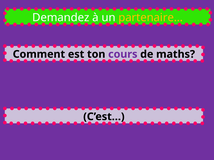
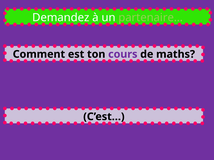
partenaire… colour: yellow -> light green (151, 18)
